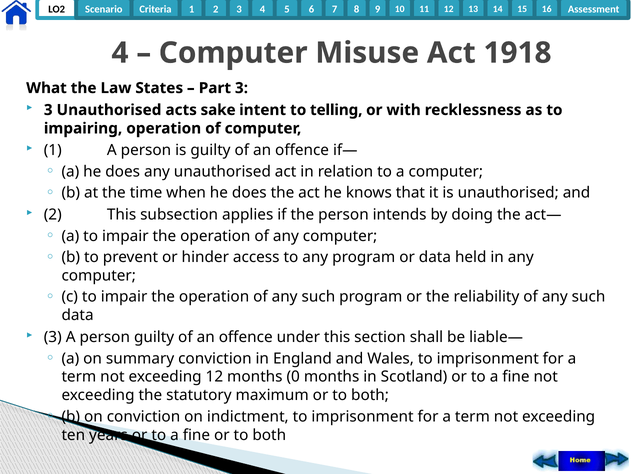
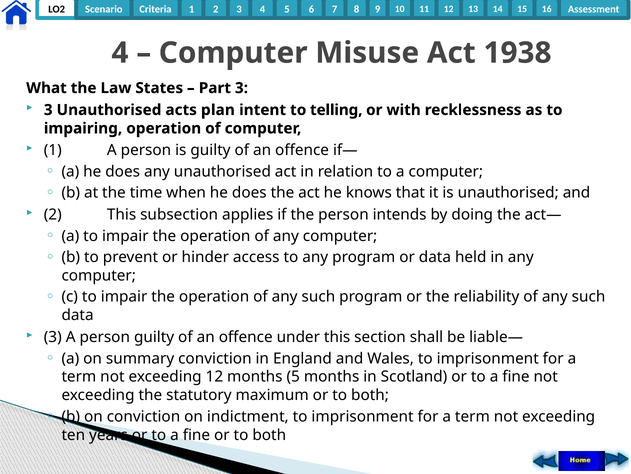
1918: 1918 -> 1938 (518, 53)
sake: sake -> plan (218, 110)
months 0: 0 -> 5 (293, 376)
